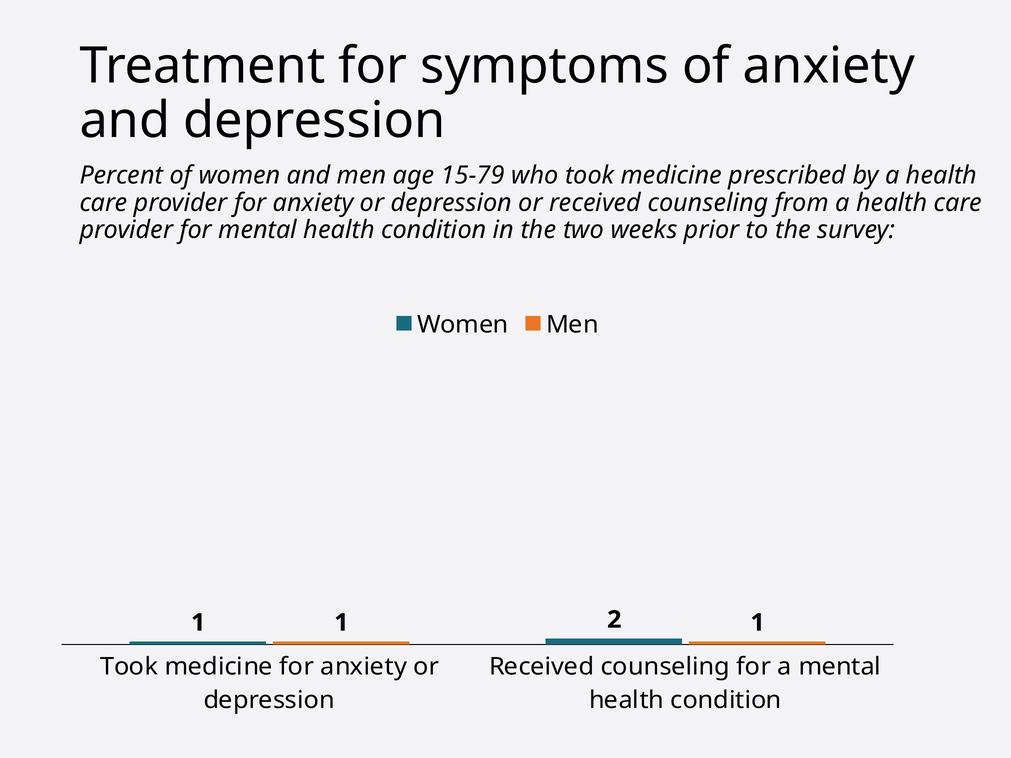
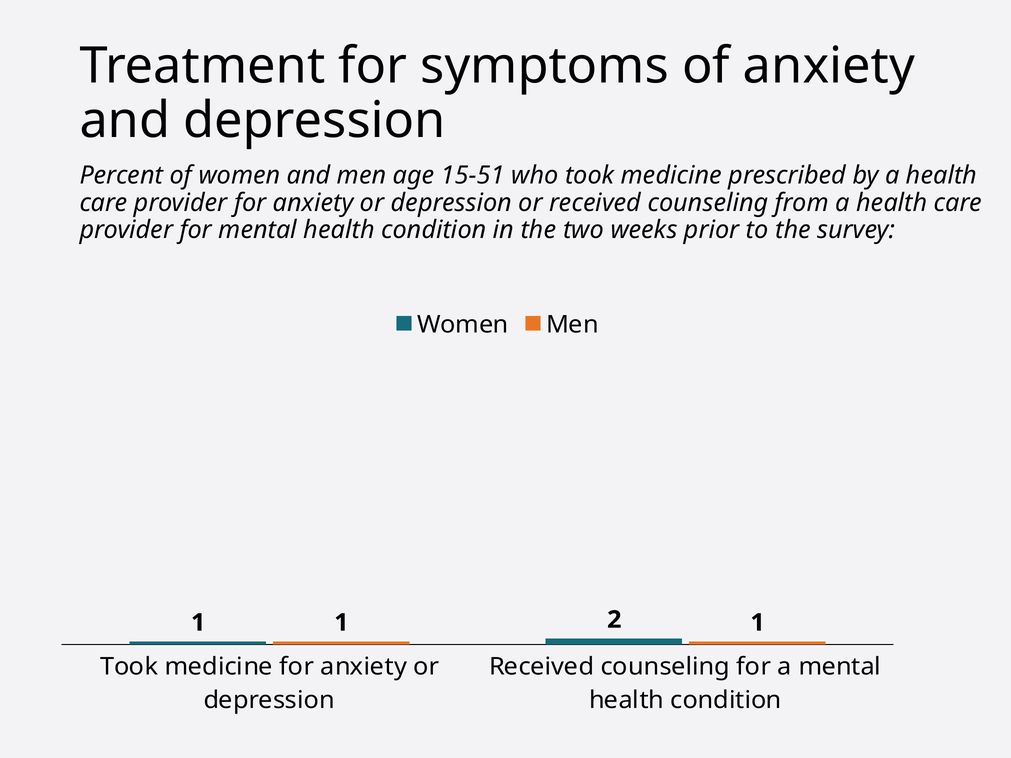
15-79: 15-79 -> 15-51 (473, 176)
